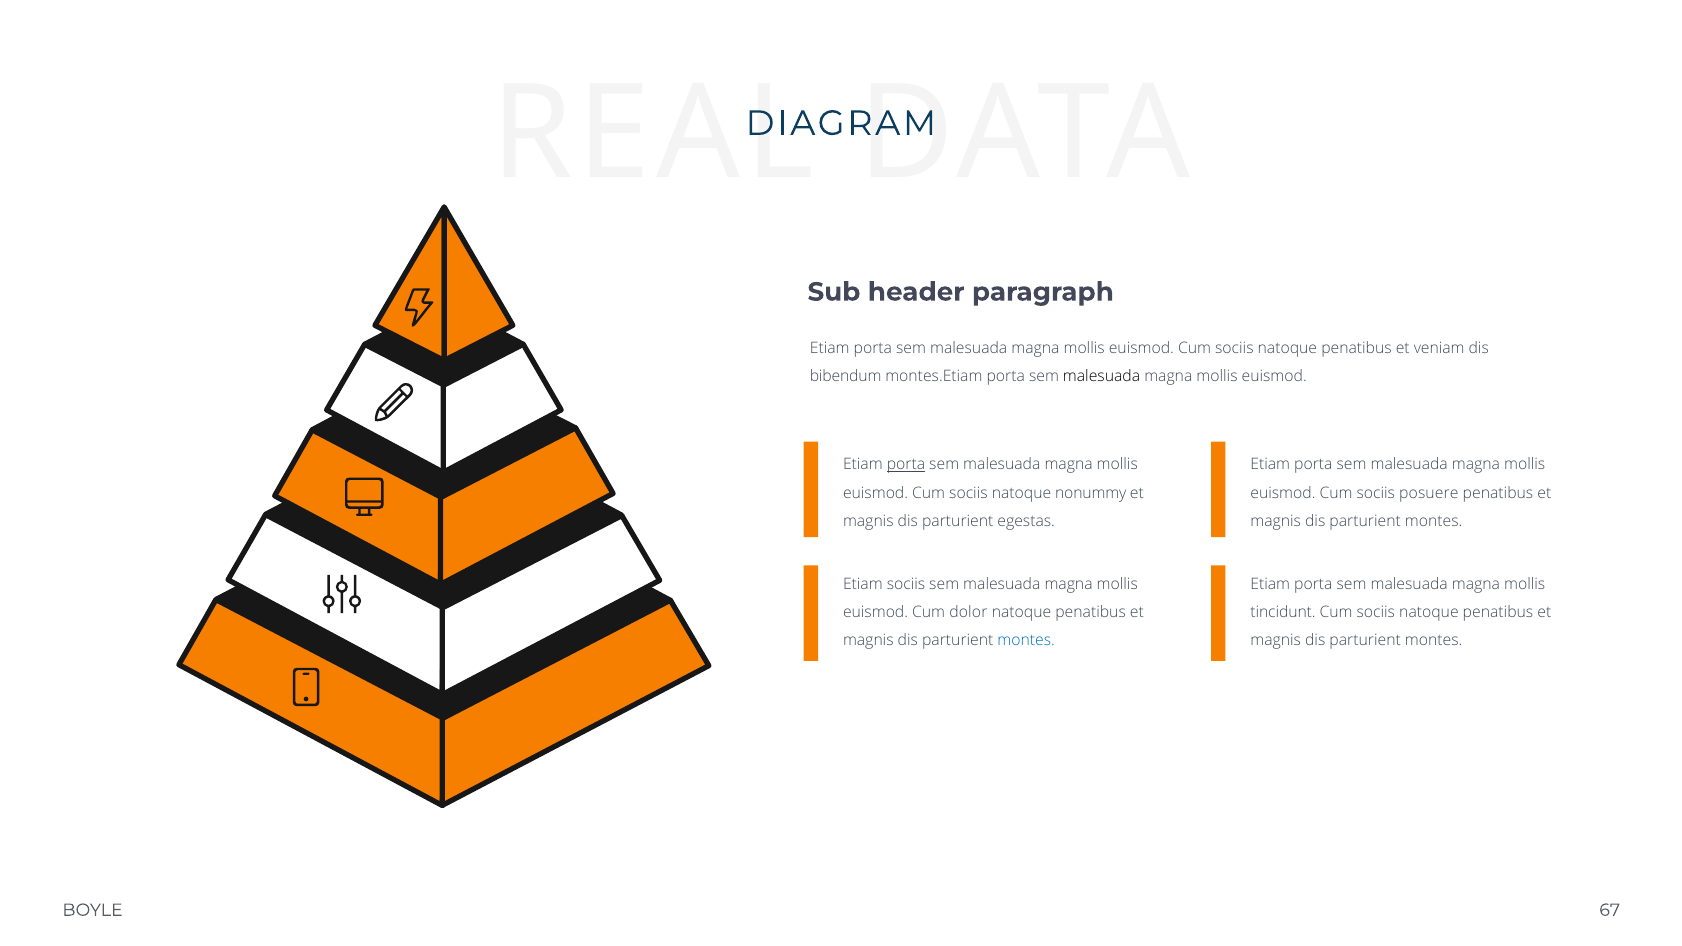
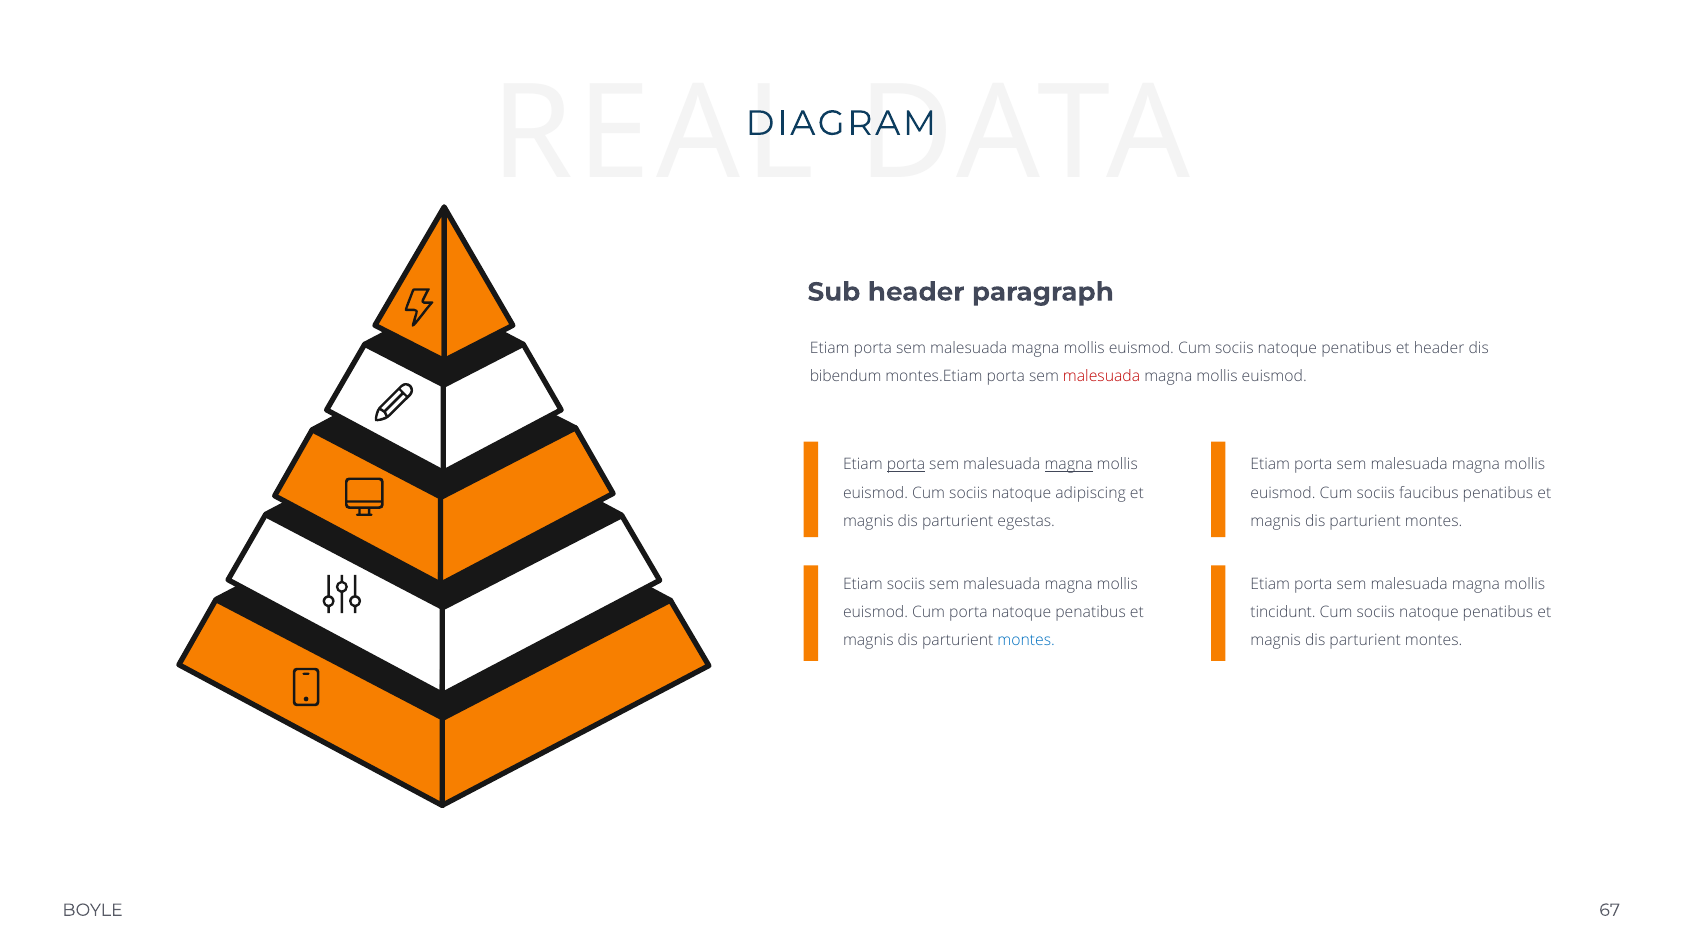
et veniam: veniam -> header (1439, 348)
malesuada colour: black -> red (1102, 376)
magna underline: none -> present (1069, 465)
nonummy: nonummy -> adipiscing (1091, 493)
posuere: posuere -> faucibus (1429, 493)
Cum dolor: dolor -> porta (968, 612)
